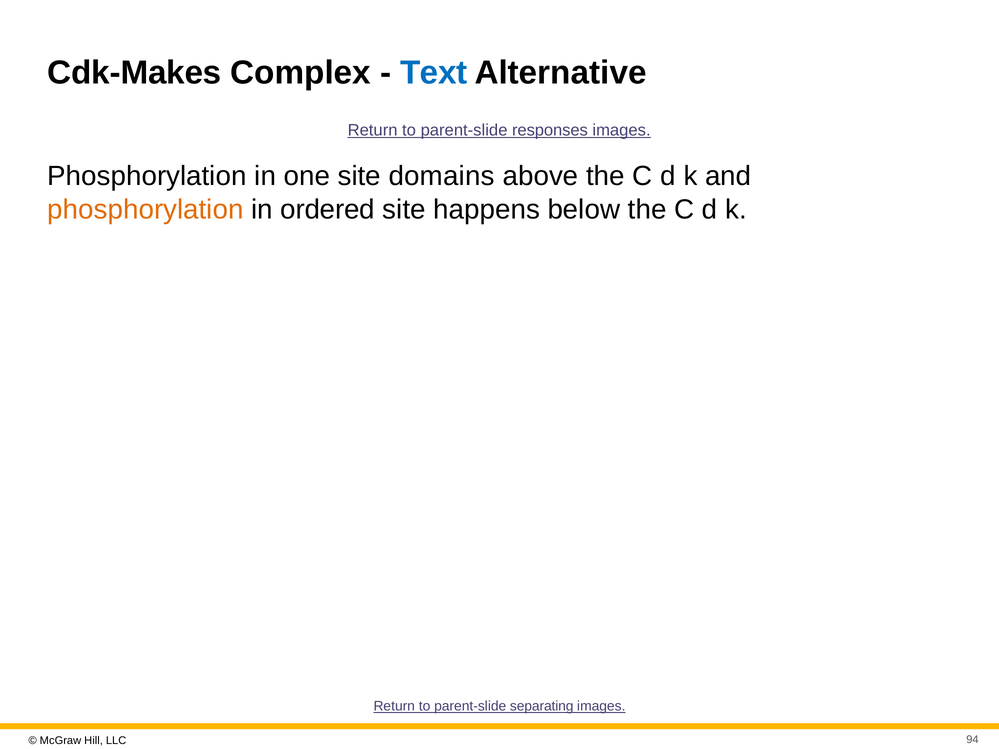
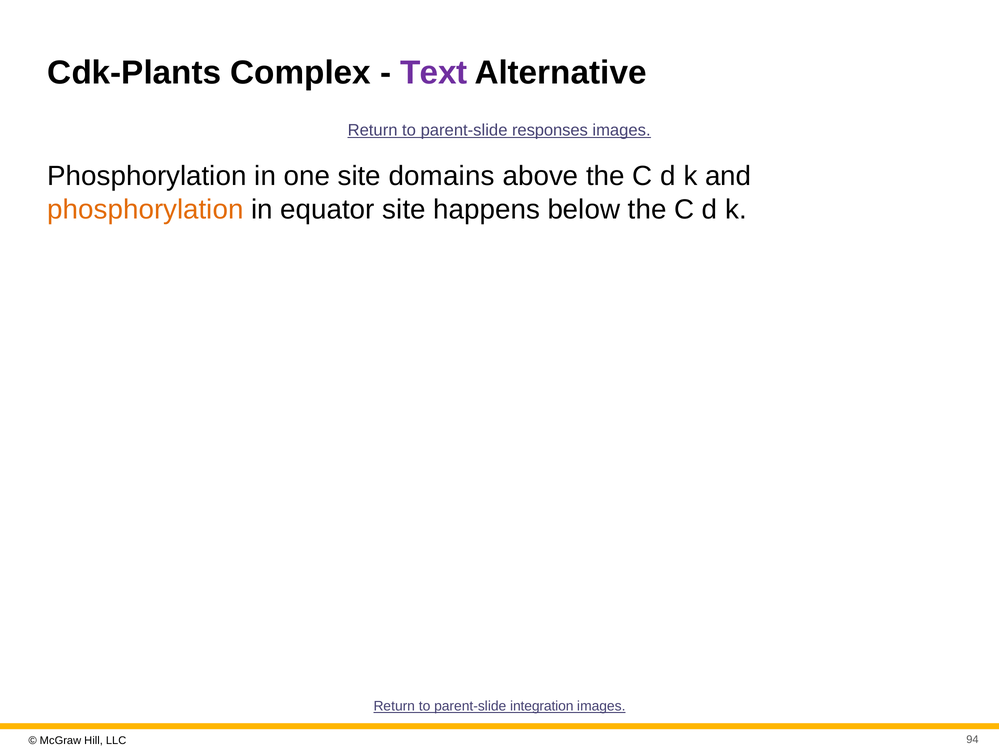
Cdk-Makes: Cdk-Makes -> Cdk-Plants (134, 73)
Text colour: blue -> purple (434, 73)
ordered: ordered -> equator (328, 210)
separating: separating -> integration (542, 707)
